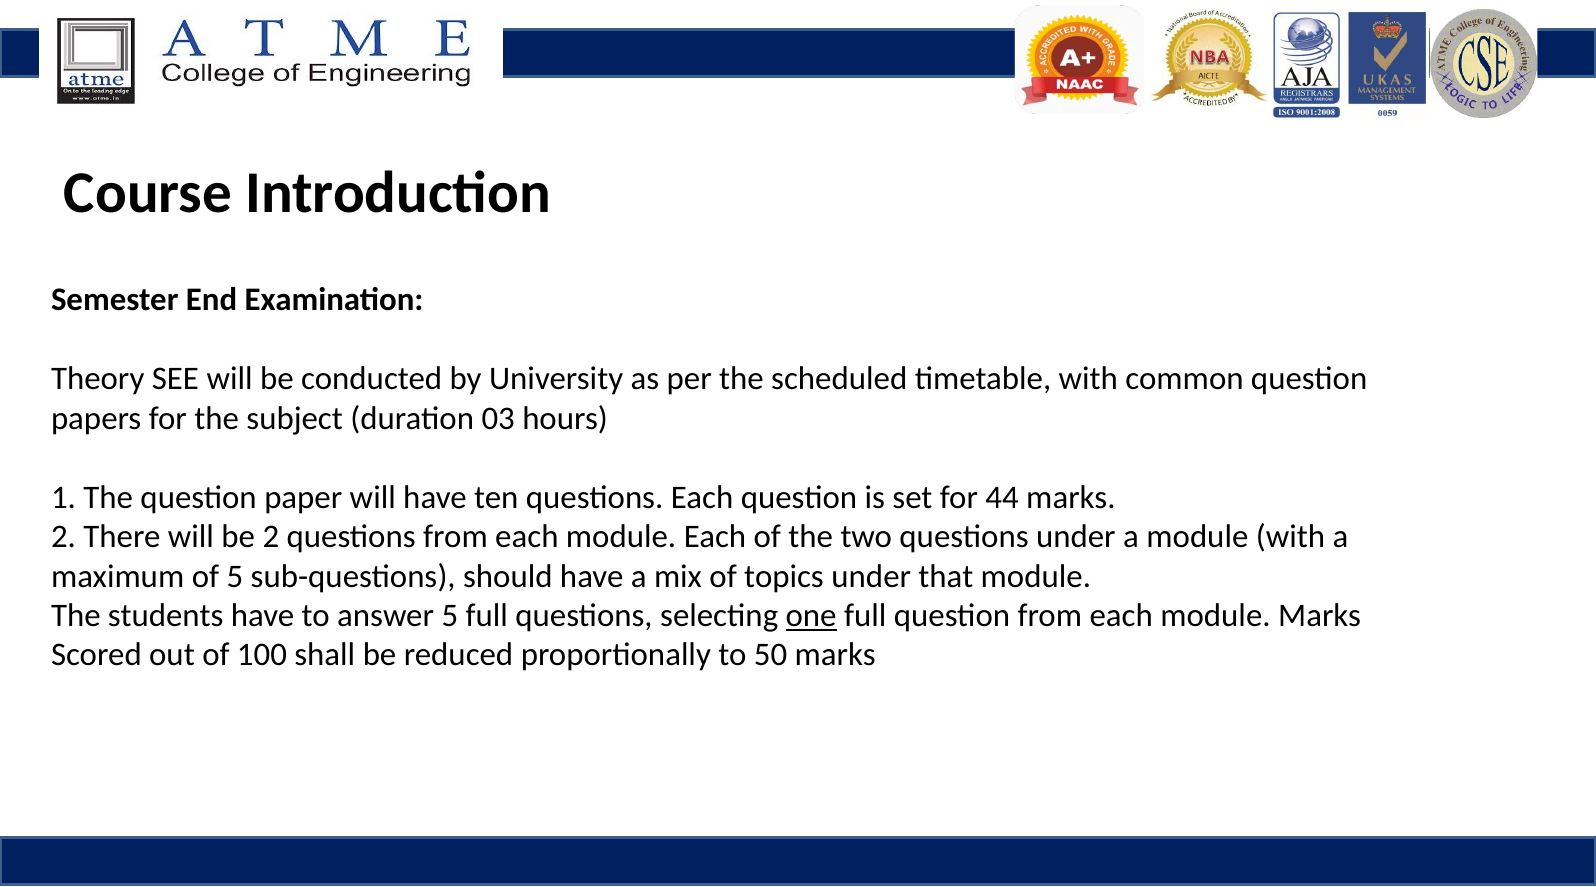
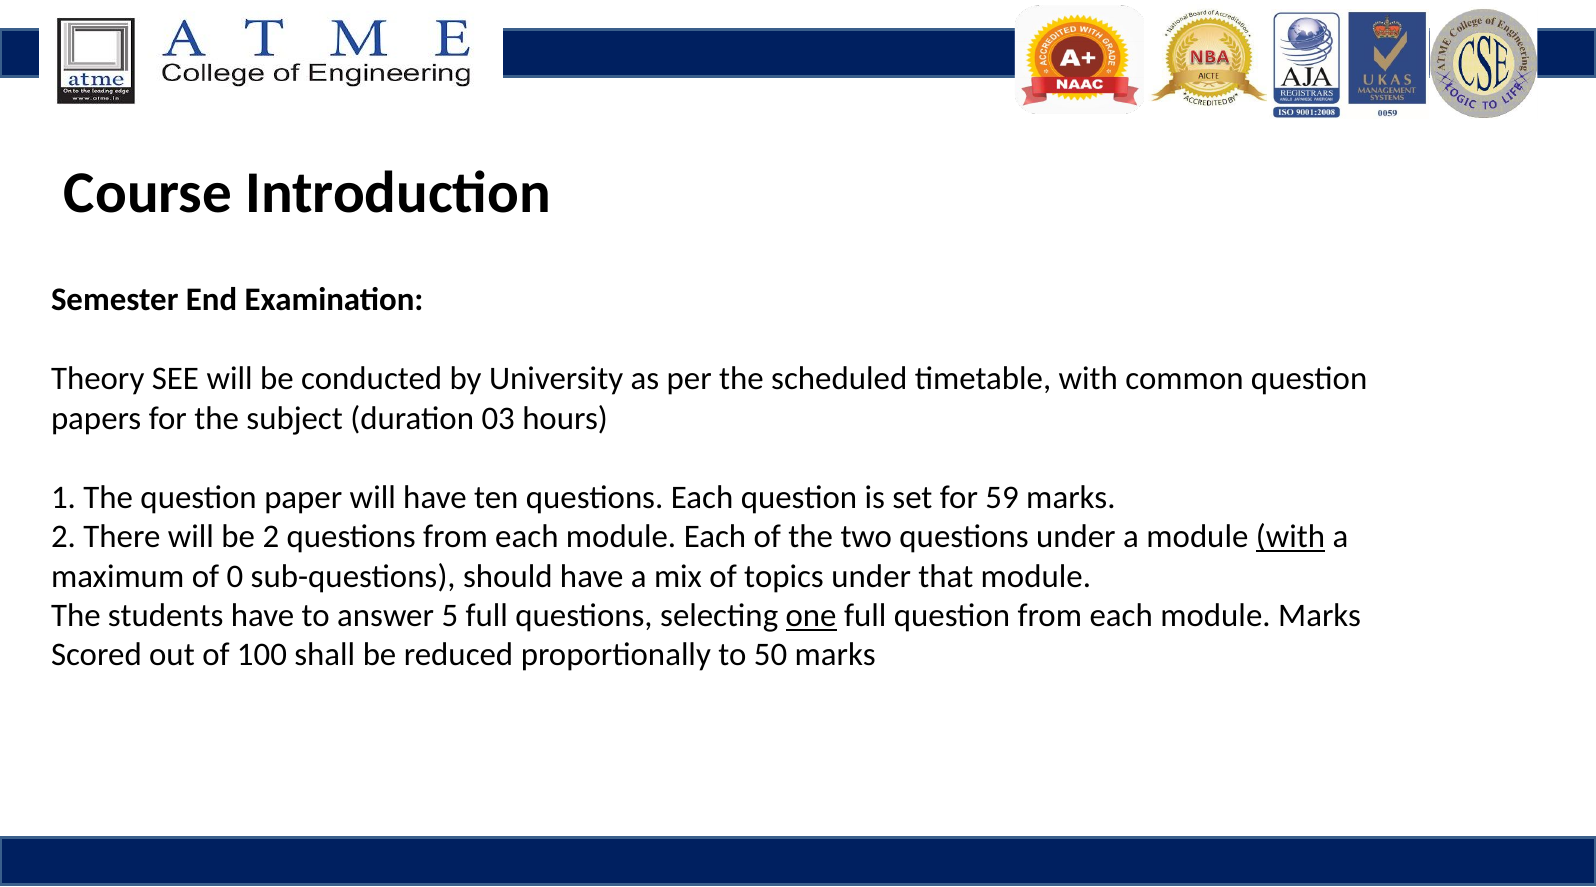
44: 44 -> 59 (1002, 497)
with underline: none -> present (1290, 537)
of 5: 5 -> 0 (235, 576)
